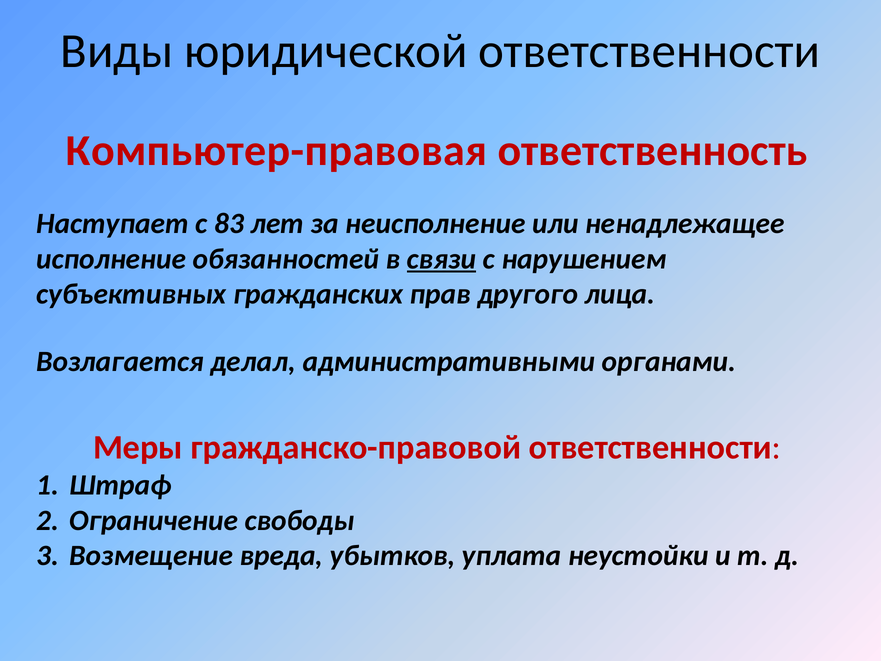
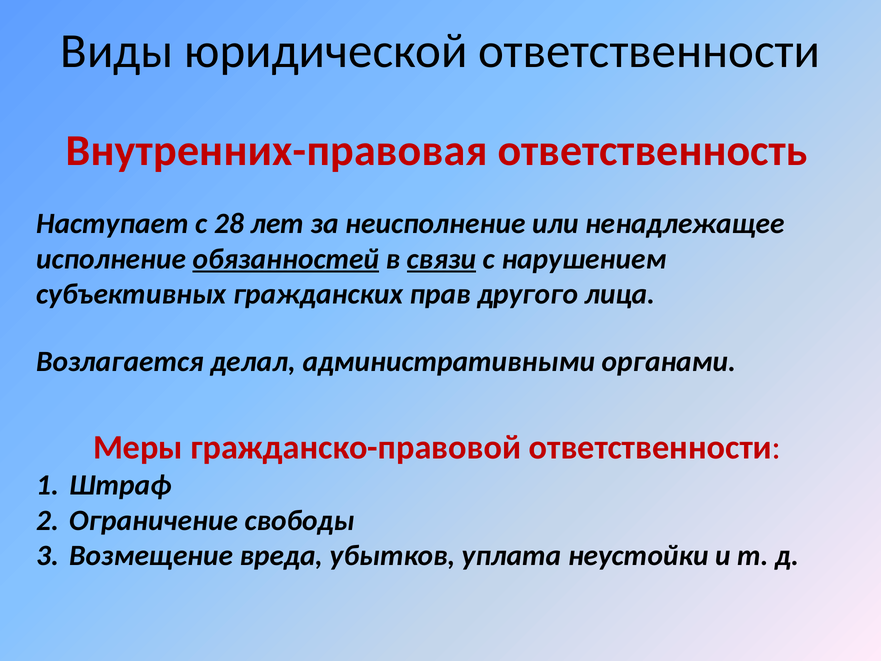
Компьютер-правовая: Компьютер-правовая -> Внутренних-правовая (277, 151)
83: 83 -> 28 (229, 224)
обязанностей underline: none -> present (286, 259)
